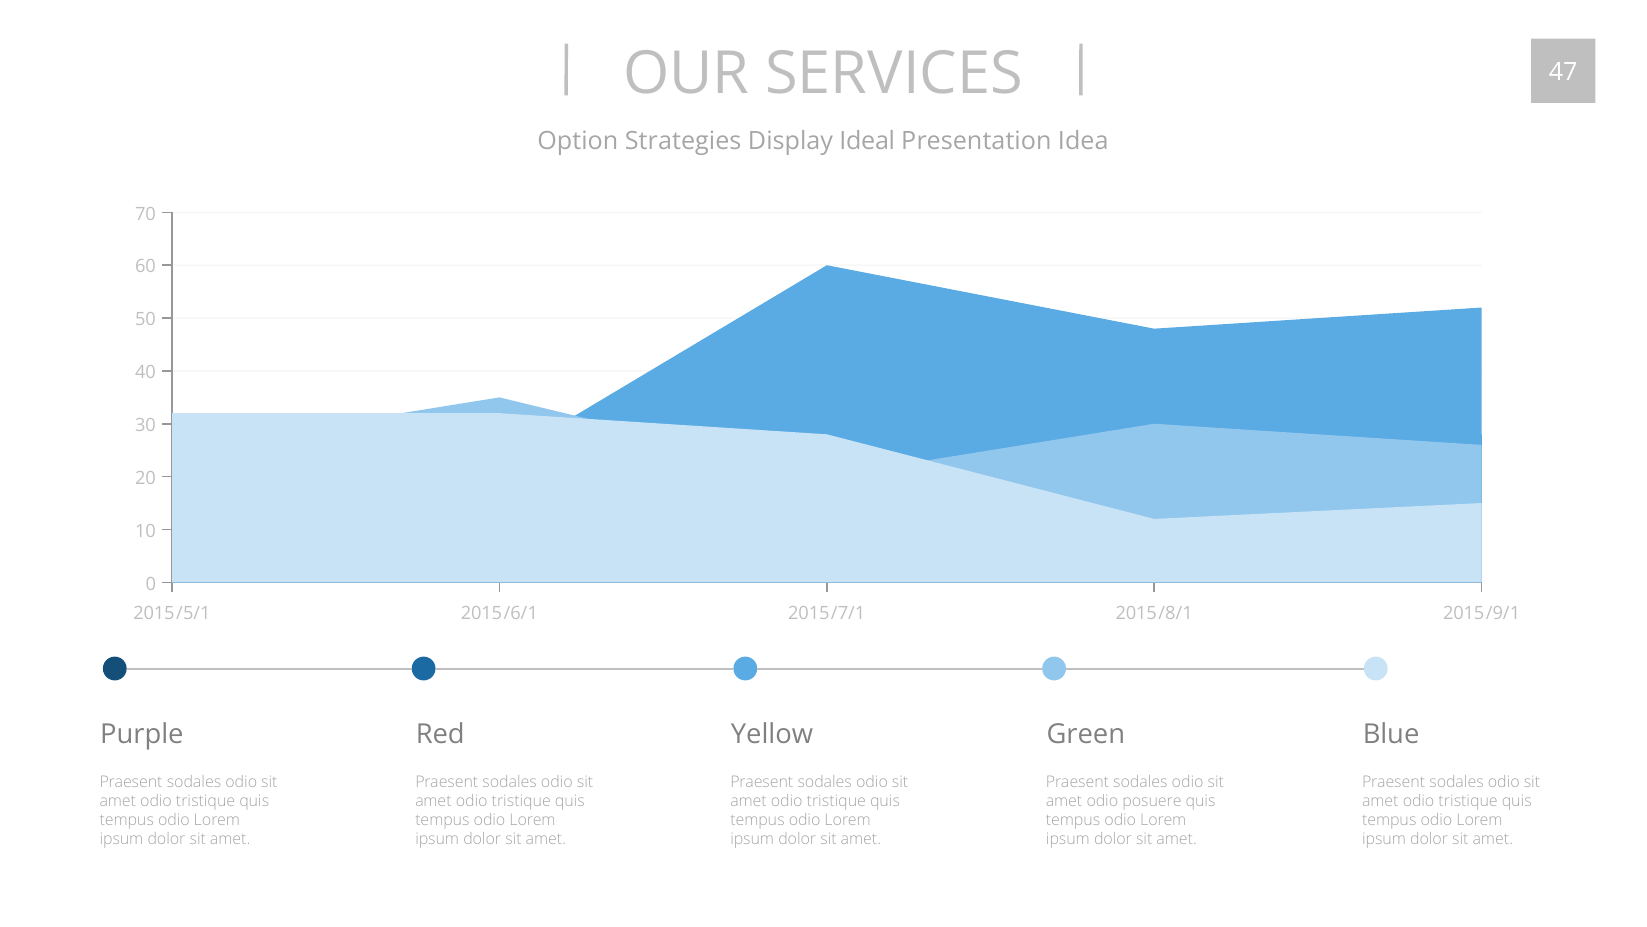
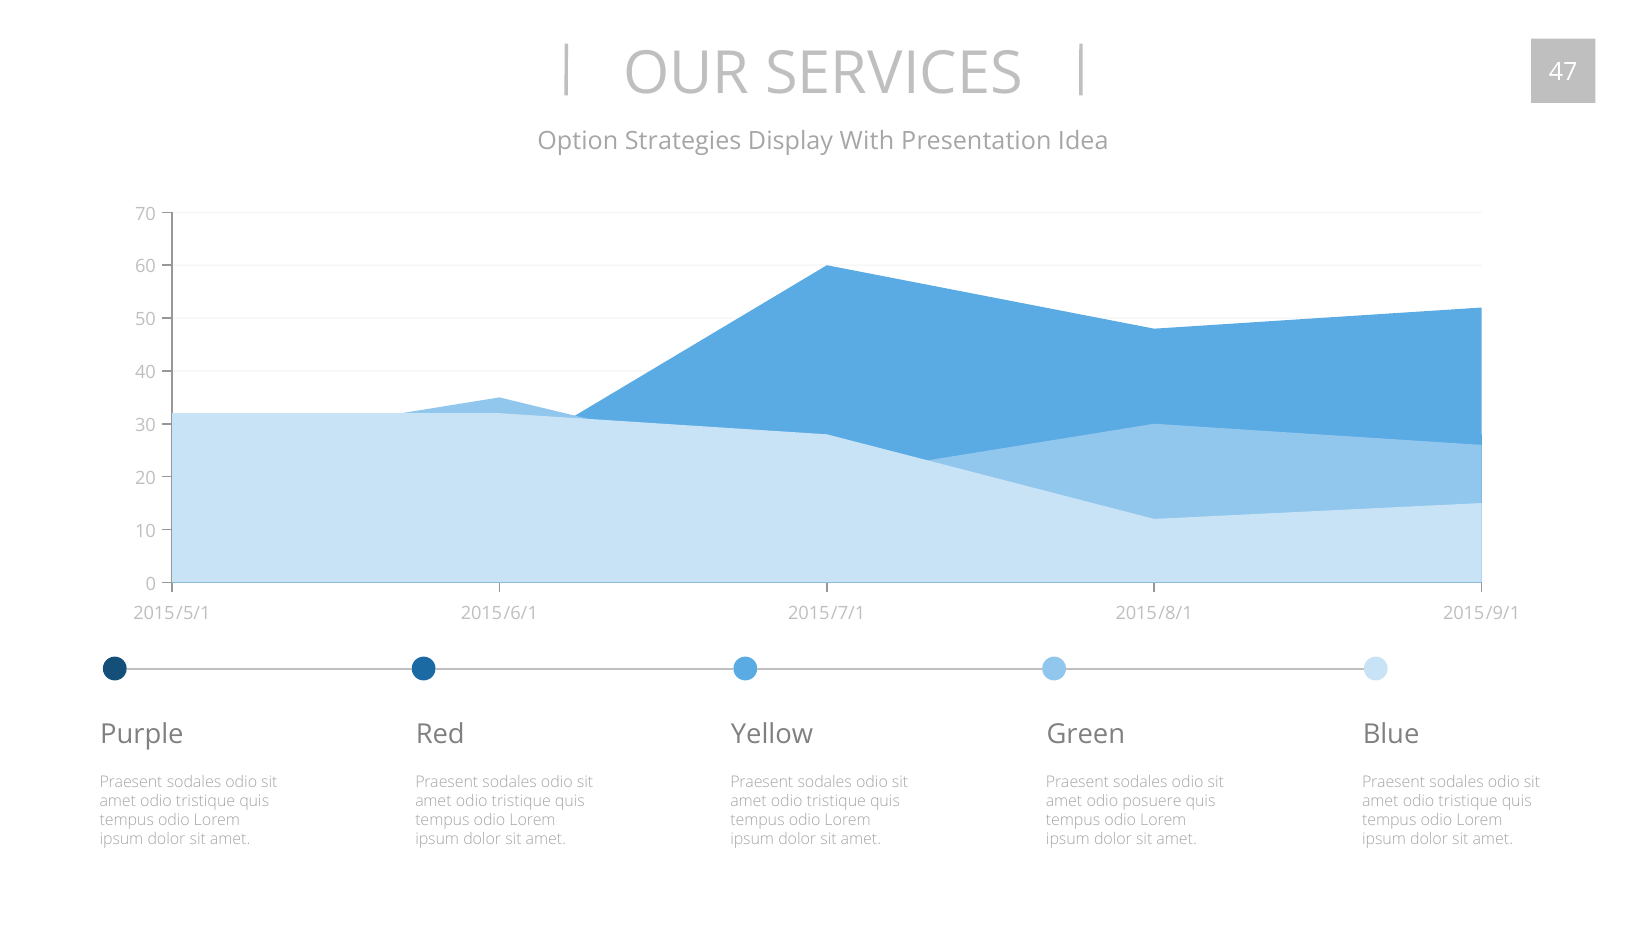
Ideal: Ideal -> With (867, 141)
